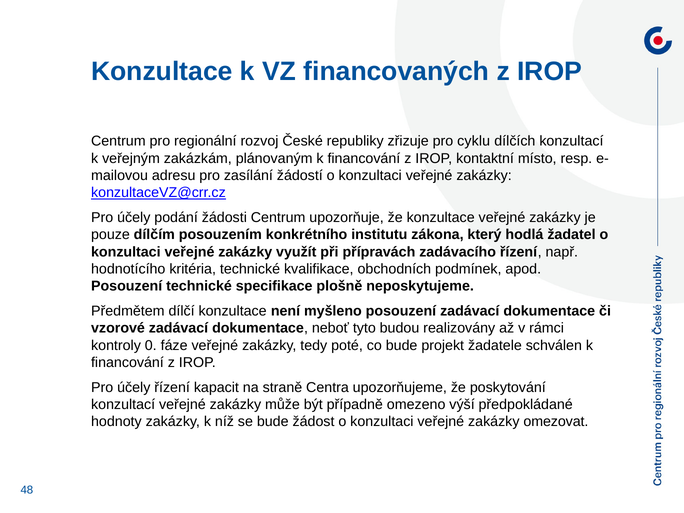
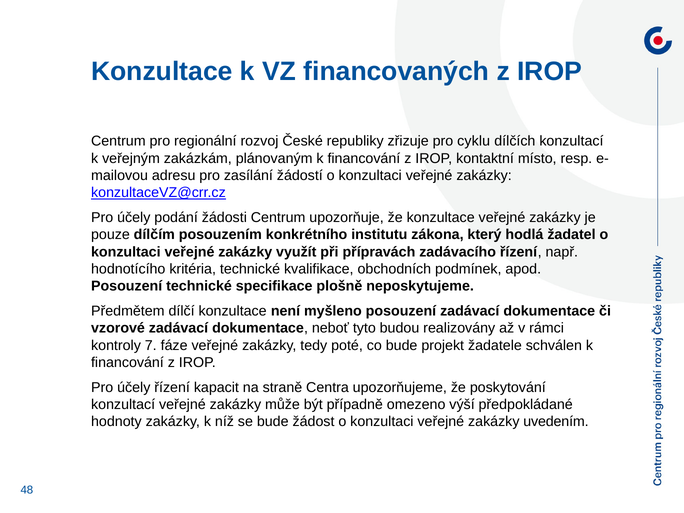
0: 0 -> 7 (151, 345)
omezovat: omezovat -> uvedením (556, 422)
